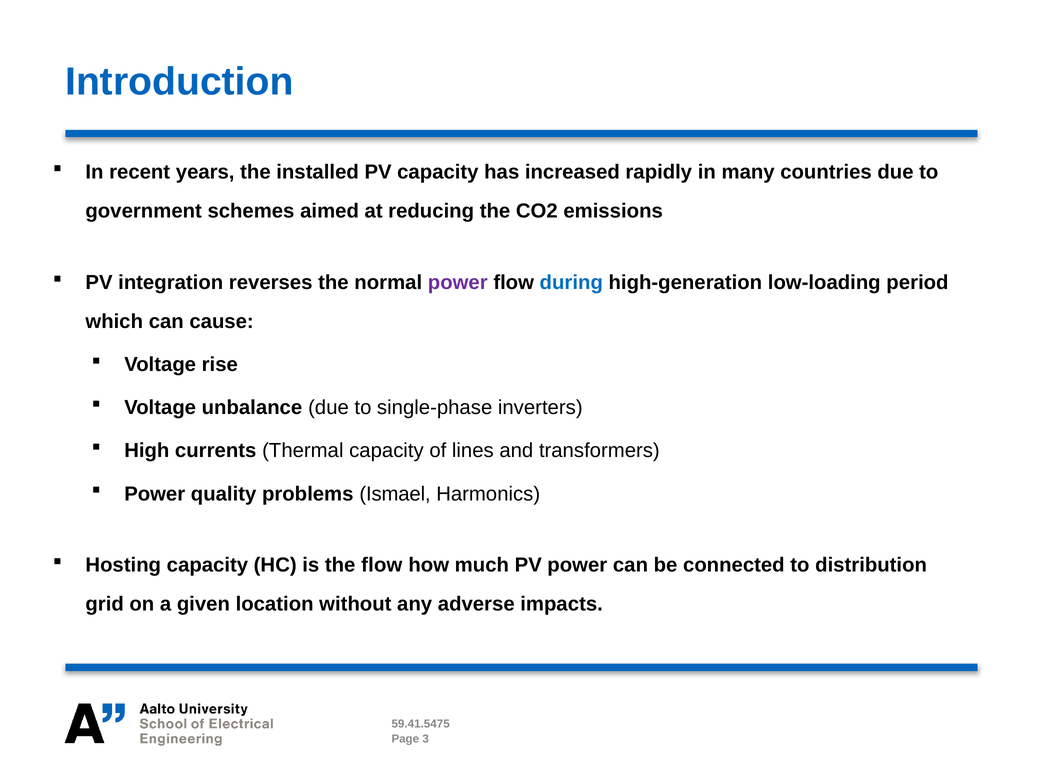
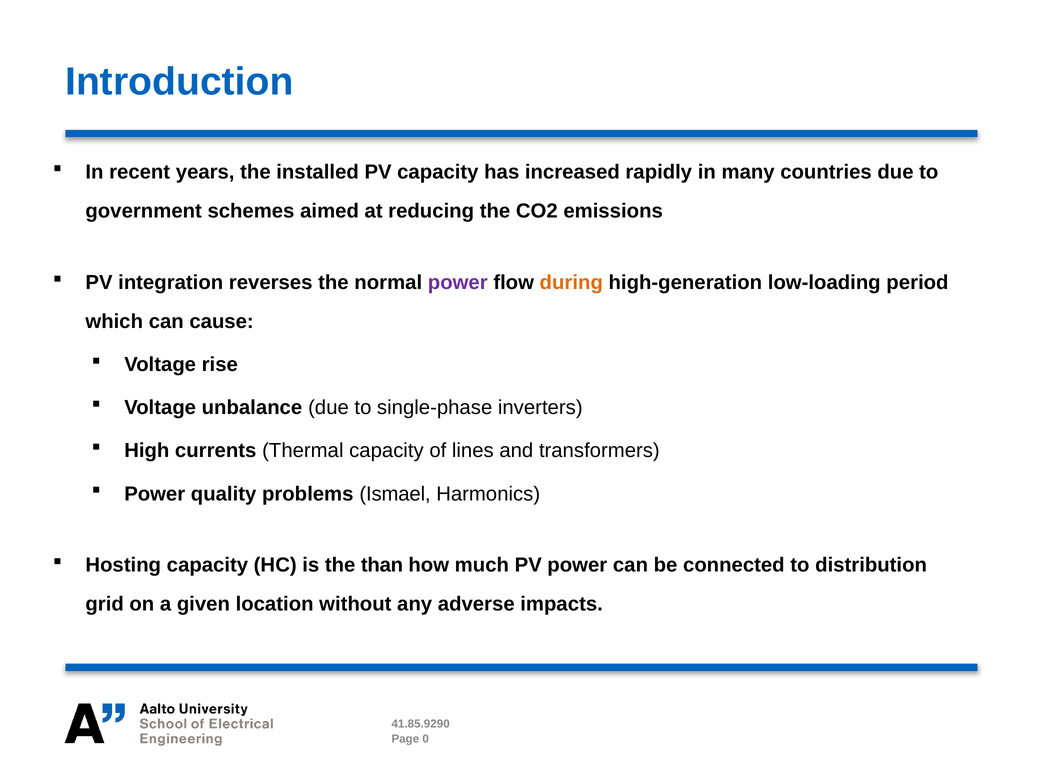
during colour: blue -> orange (571, 283)
the flow: flow -> than (382, 565)
59.41.5475: 59.41.5475 -> 41.85.9290 (421, 724)
3: 3 -> 0 (426, 739)
